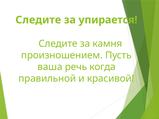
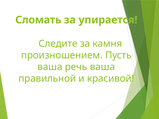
Следите: Следите -> Сломать (38, 20)
речь когда: когда -> ваша (102, 67)
